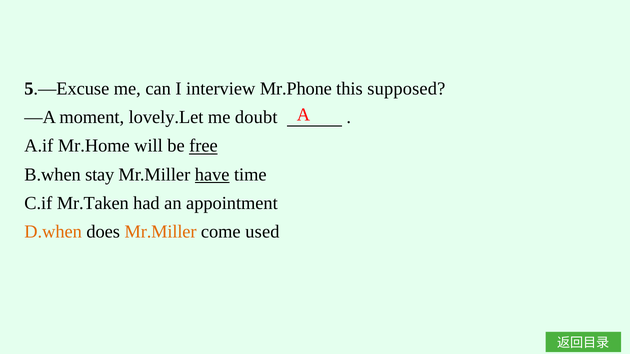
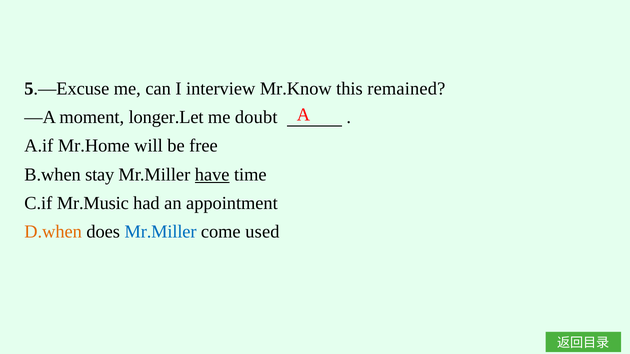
Mr.Phone: Mr.Phone -> Mr.Know (296, 89)
supposed: supposed -> remained (406, 89)
lovely.Let: lovely.Let -> longer.Let (166, 117)
free underline: present -> none (203, 146)
Mr.Taken: Mr.Taken -> Mr.Music (93, 203)
Mr.Miller colour: orange -> blue (161, 232)
